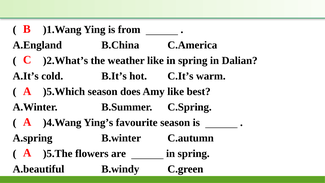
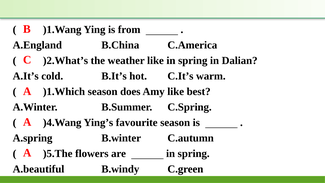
)5.Which: )5.Which -> )1.Which (64, 91)
